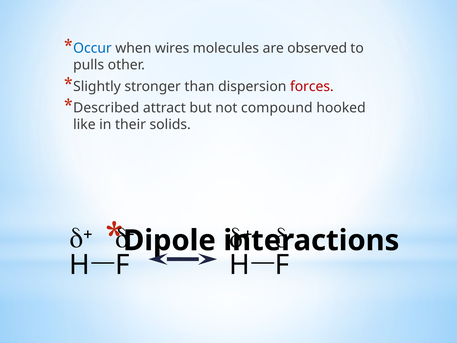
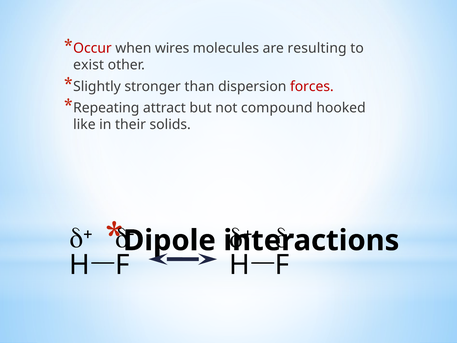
Occur colour: blue -> red (92, 48)
observed: observed -> resulting (317, 48)
pulls: pulls -> exist (89, 65)
Described: Described -> Repeating (106, 108)
